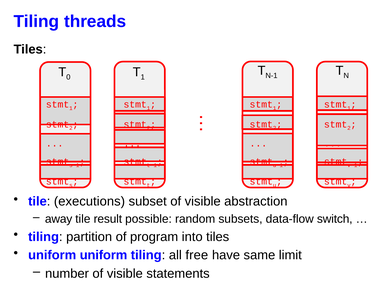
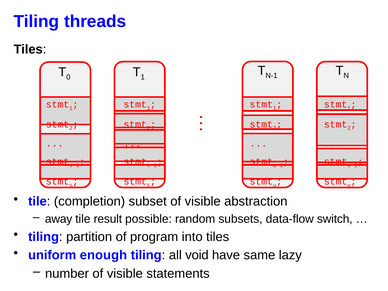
executions: executions -> completion (90, 201)
uniform uniform: uniform -> enough (103, 255)
free: free -> void (197, 255)
limit: limit -> lazy (290, 255)
